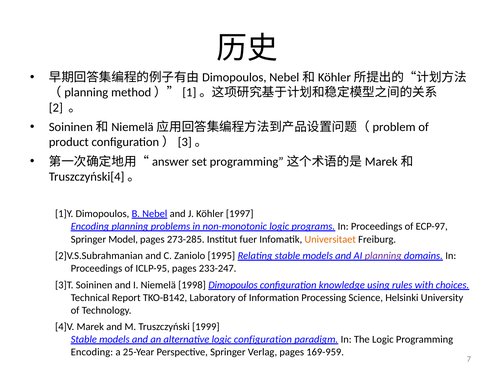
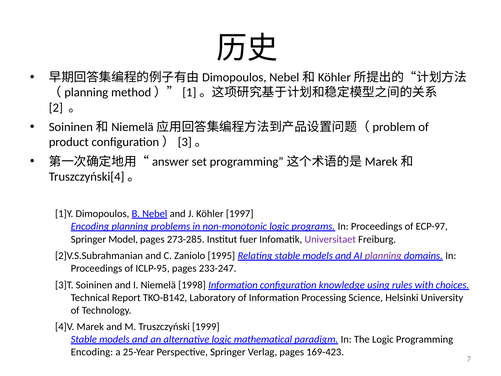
Universitaet colour: orange -> purple (330, 239)
1998 Dimopoulos: Dimopoulos -> Information (233, 285)
logic configuration: configuration -> mathematical (263, 339)
169-959: 169-959 -> 169-423 (325, 352)
